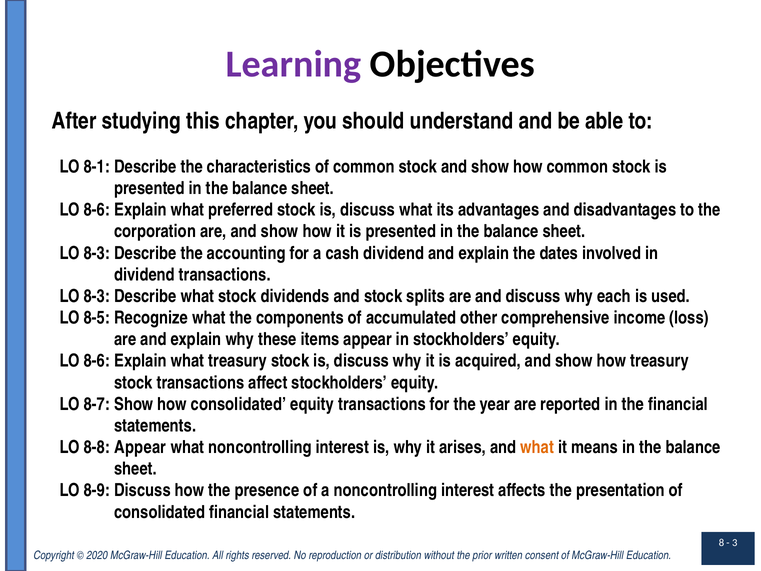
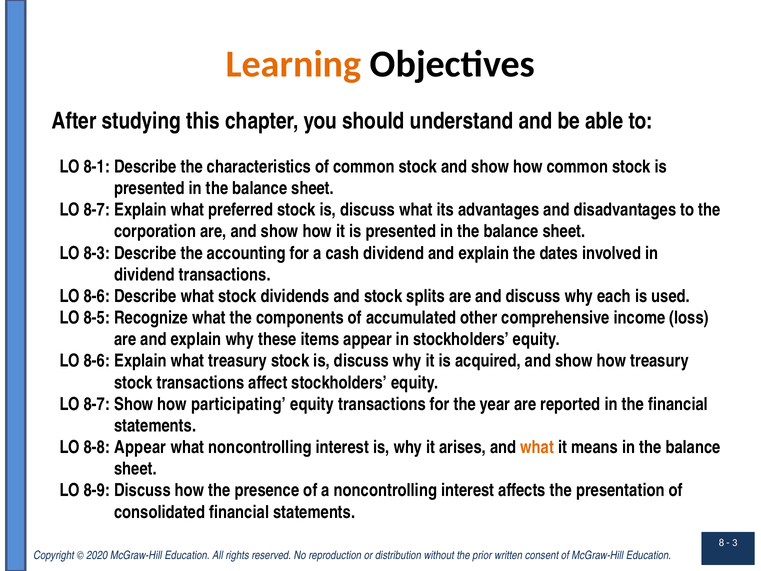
Learning colour: purple -> orange (294, 64)
8-6: 8-6 -> 8-7 (97, 210)
8-3: 8-3 -> 8-6 (97, 296)
how consolidated: consolidated -> participating (239, 404)
